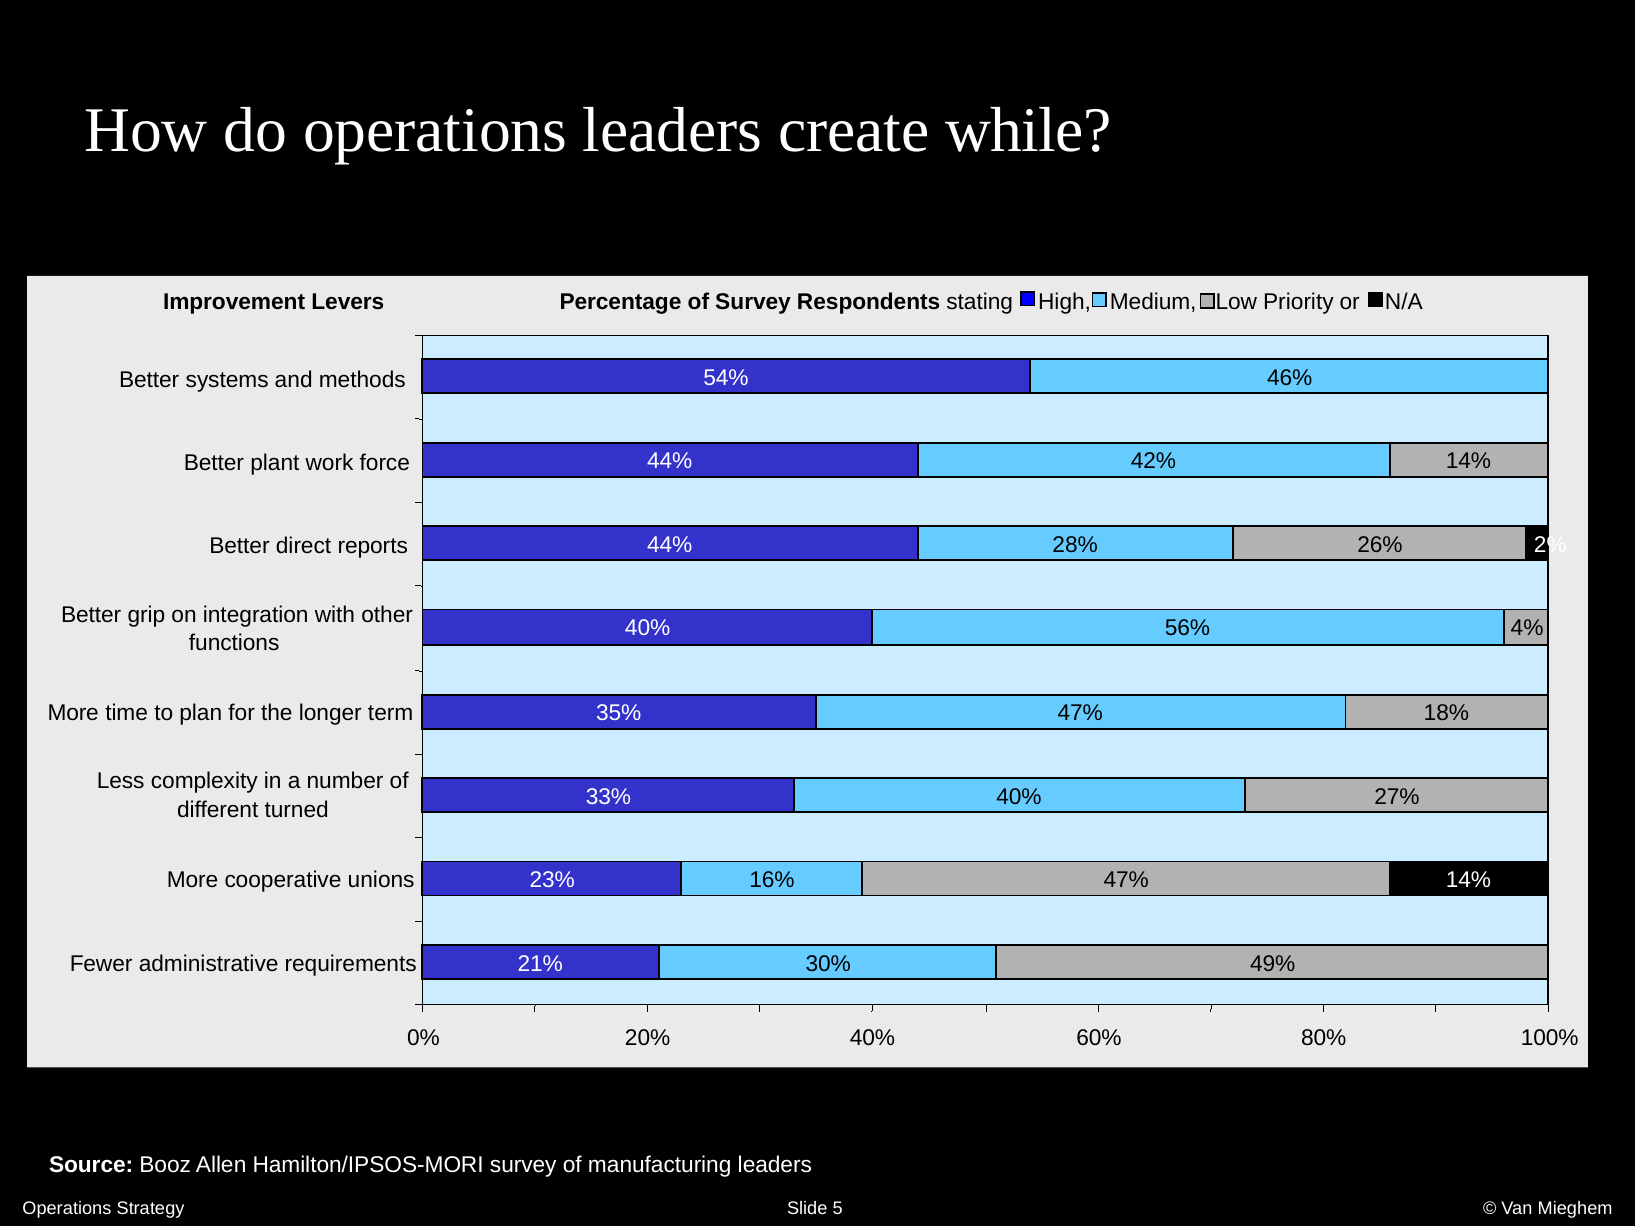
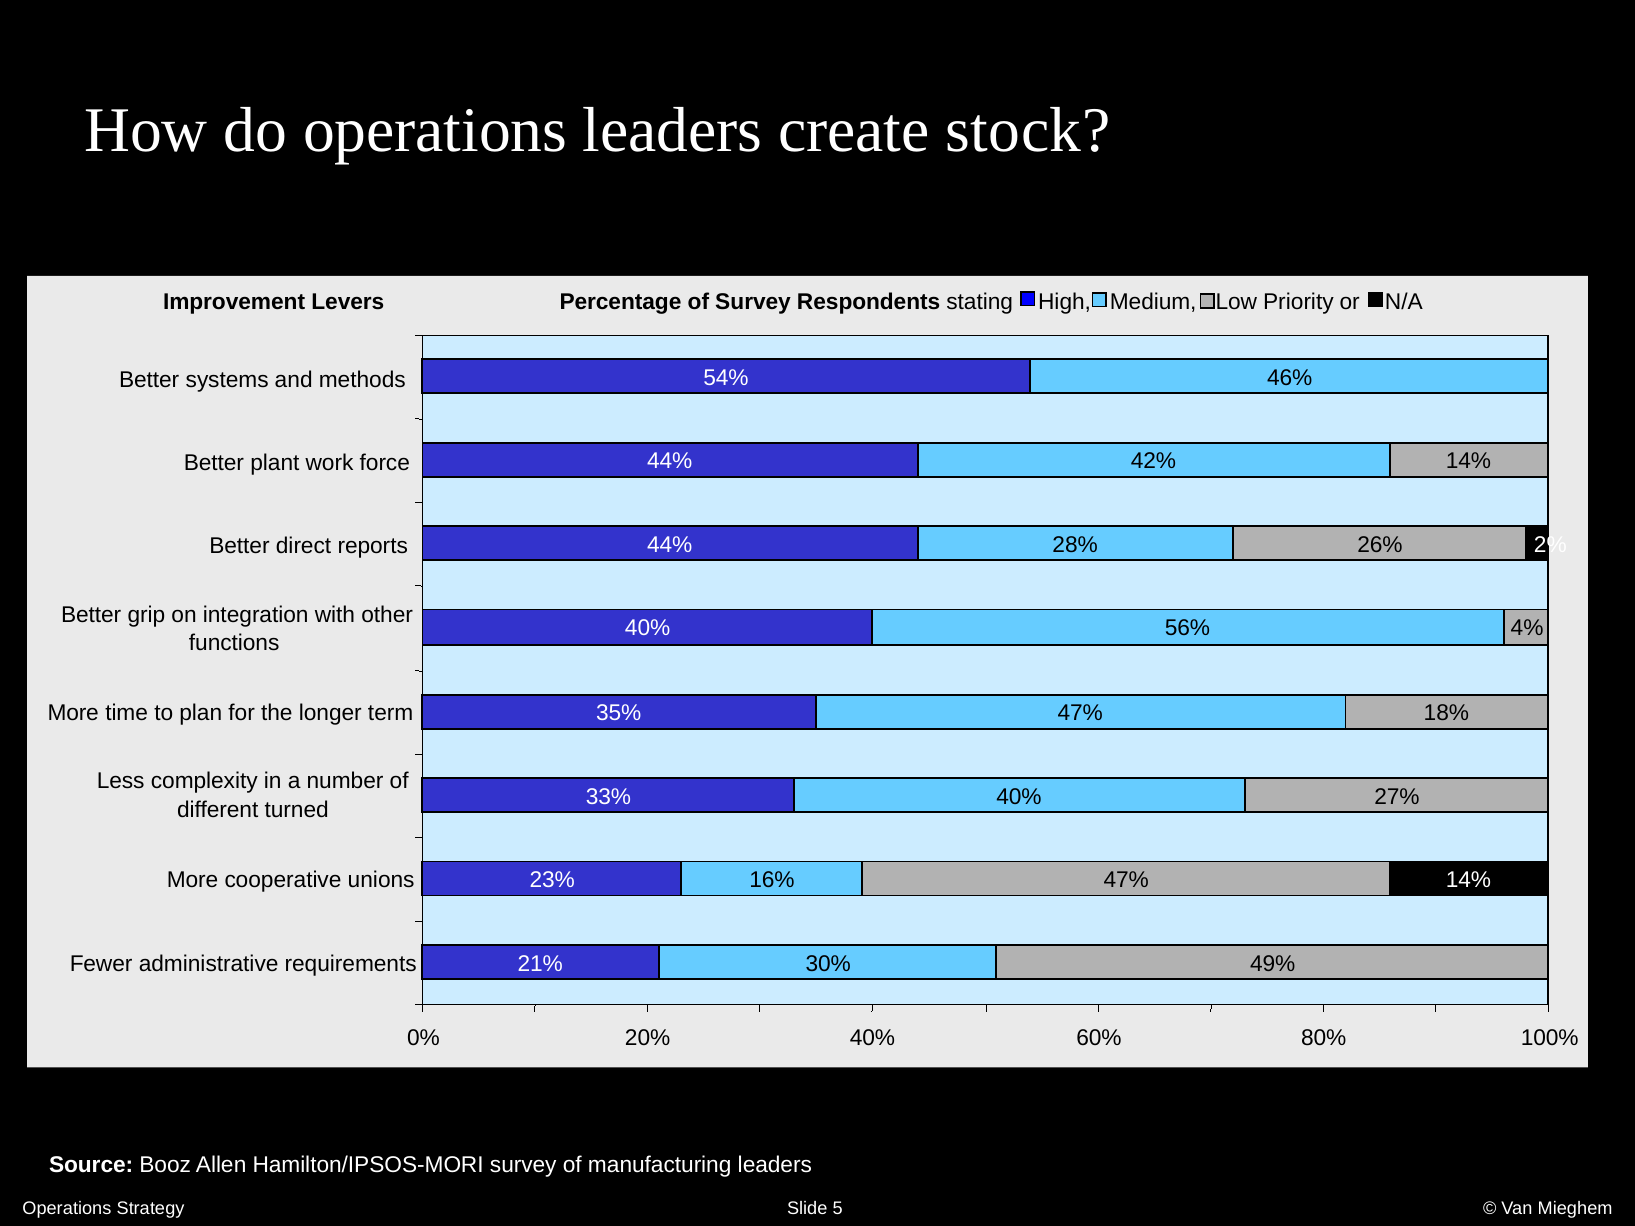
while: while -> stock (1028, 130)
